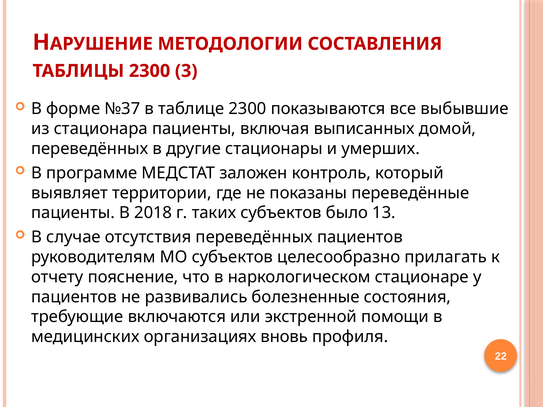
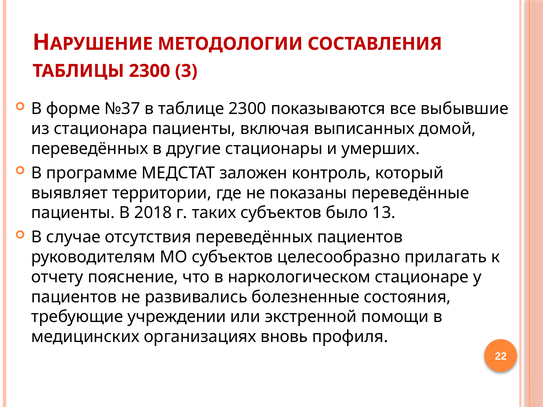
включаются: включаются -> учреждении (177, 317)
